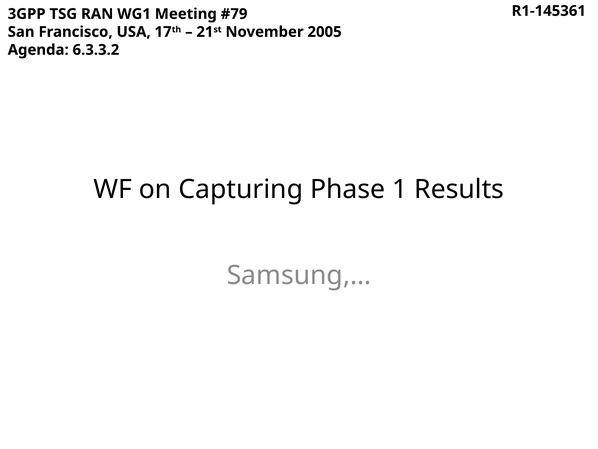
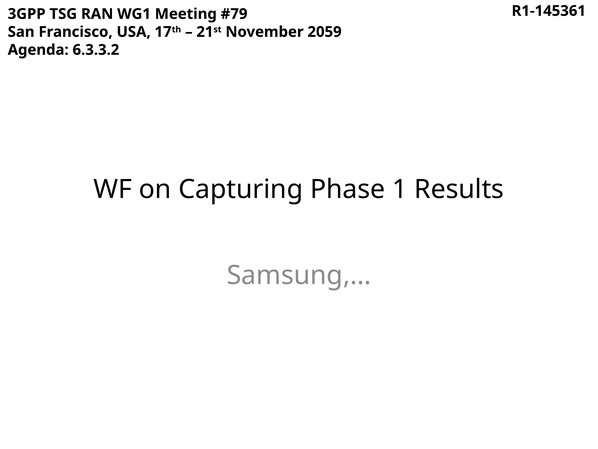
2005: 2005 -> 2059 (325, 32)
